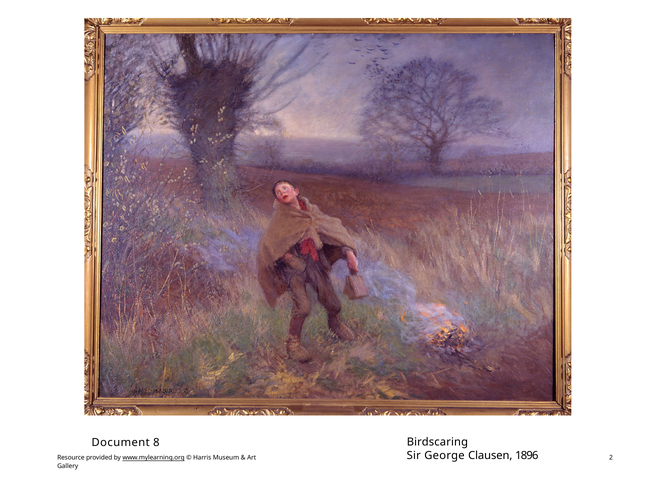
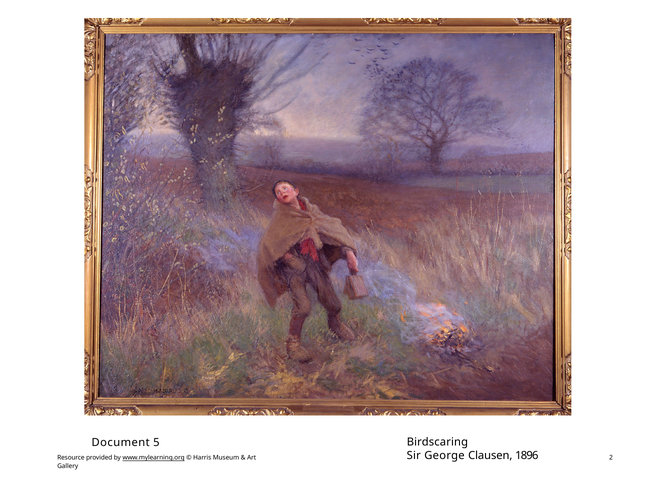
8: 8 -> 5 (156, 443)
